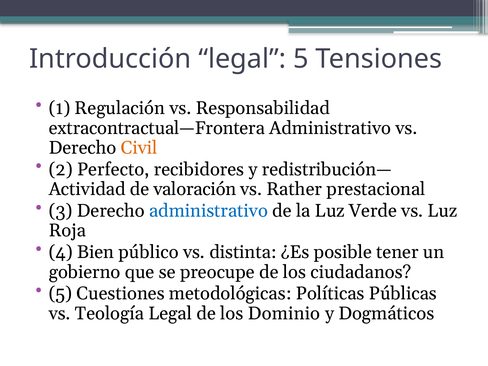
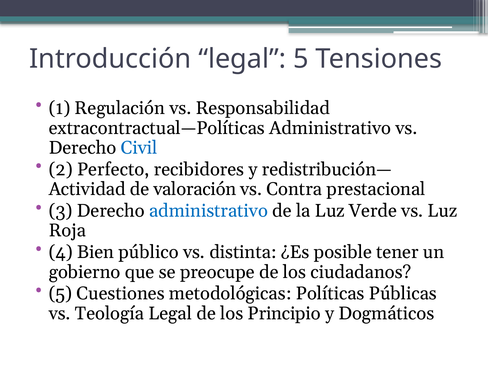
extracontractual—Frontera: extracontractual—Frontera -> extracontractual—Políticas (157, 128)
Civil colour: orange -> blue (139, 148)
Rather: Rather -> Contra (294, 189)
Dominio: Dominio -> Principio (284, 313)
